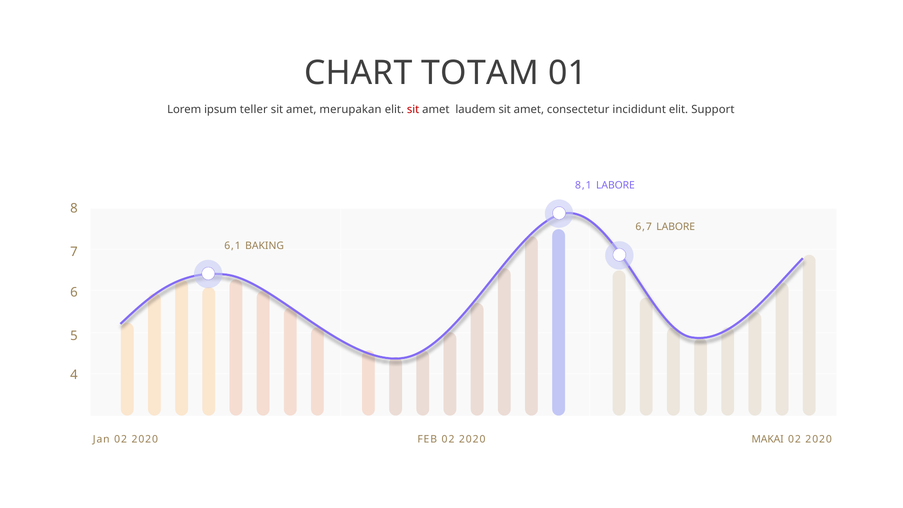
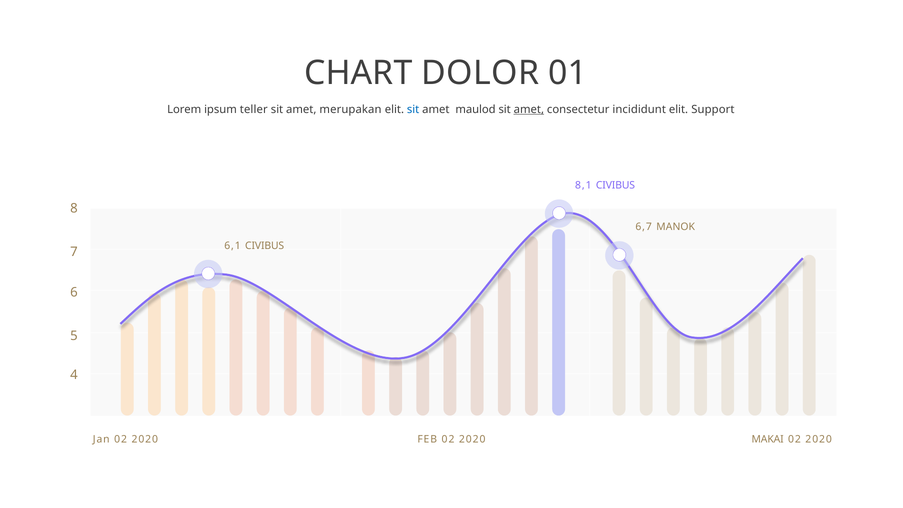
TOTAM: TOTAM -> DOLOR (480, 73)
sit colour: red -> blue (413, 109)
laudem: laudem -> maulod (476, 109)
amet underline: none -> present (529, 109)
8,1 LABORE: LABORE -> CIVIBUS (615, 185)
6,7 LABORE: LABORE -> MANOK (676, 227)
6,1 BAKING: BAKING -> CIVIBUS (265, 246)
